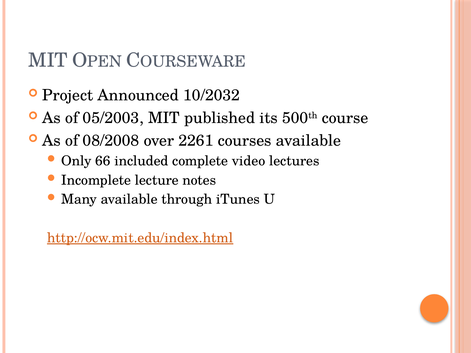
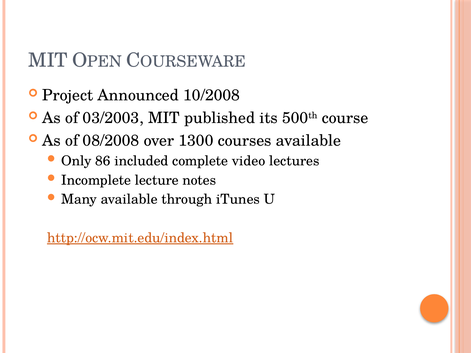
10/2032: 10/2032 -> 10/2008 (212, 95)
05/2003: 05/2003 -> 03/2003 (113, 118)
2261: 2261 -> 1300 (196, 141)
66: 66 -> 86 (103, 161)
